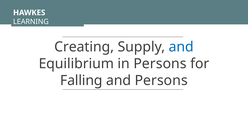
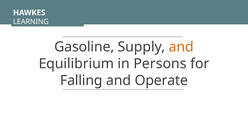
Creating: Creating -> Gasoline (84, 47)
and colour: blue -> orange (181, 47)
and Persons: Persons -> Operate (161, 80)
